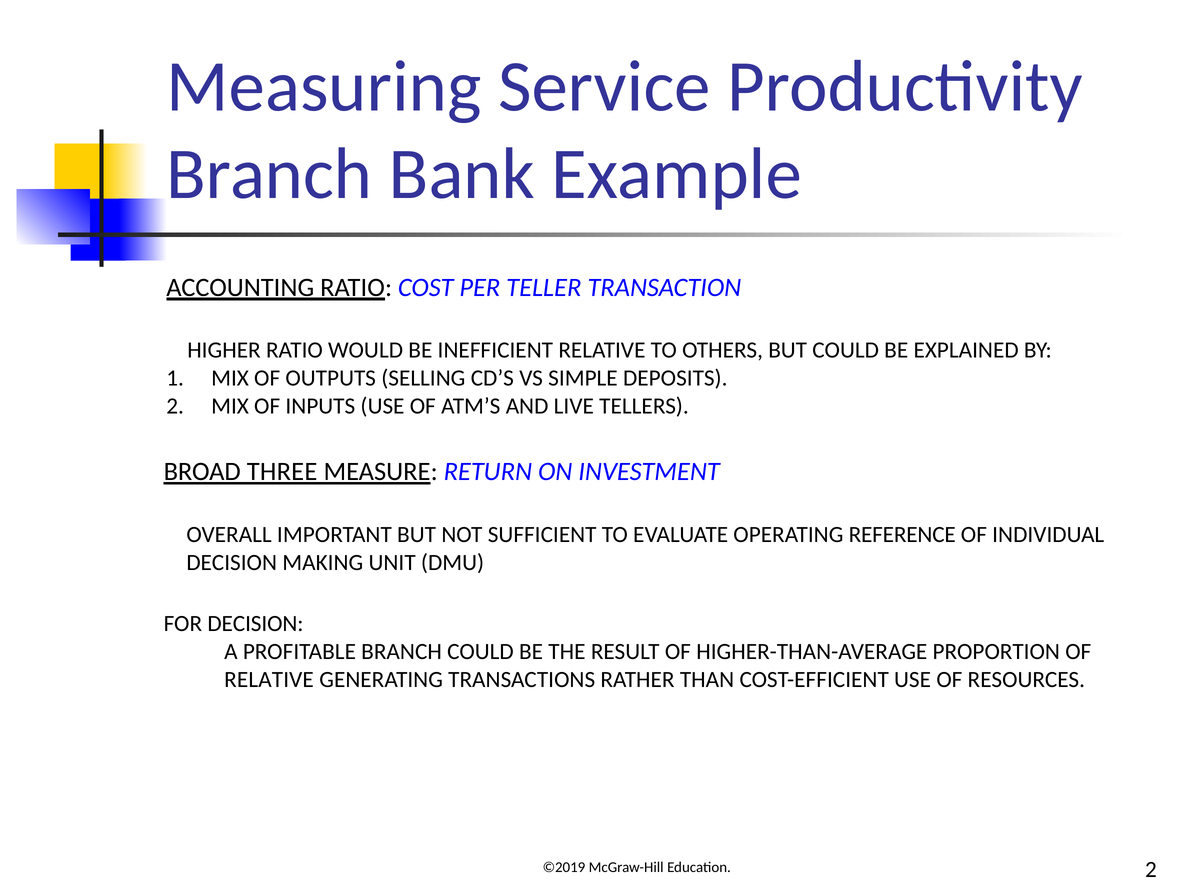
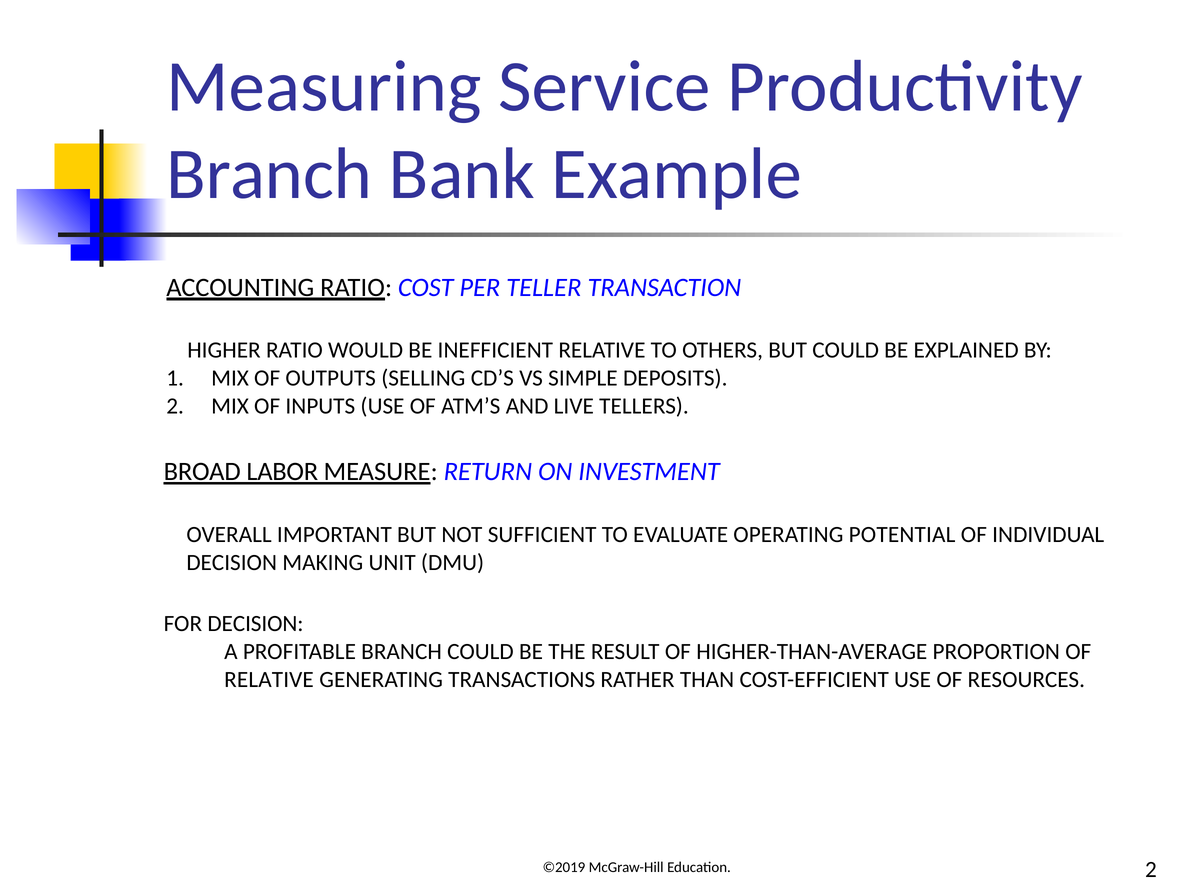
THREE: THREE -> LABOR (282, 471)
REFERENCE: REFERENCE -> POTENTIAL (902, 534)
